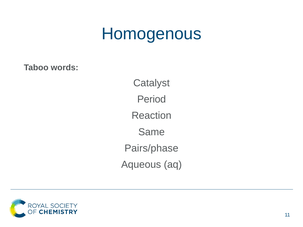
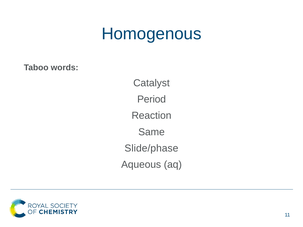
Pairs/phase: Pairs/phase -> Slide/phase (151, 148)
